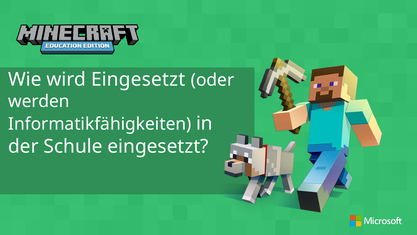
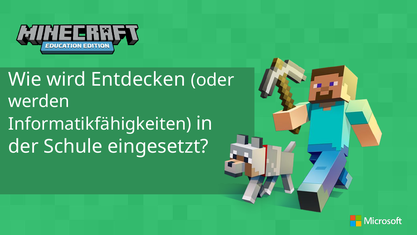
wird Eingesetzt: Eingesetzt -> Entdecken (138, 79)
